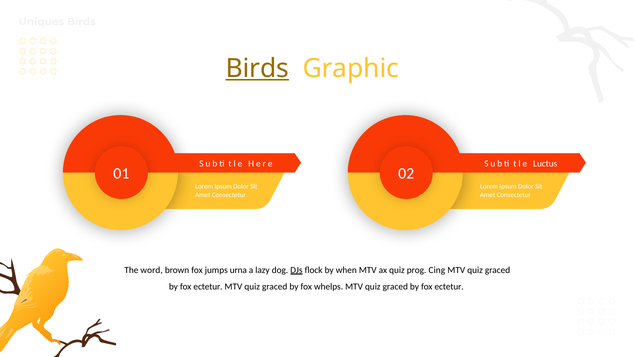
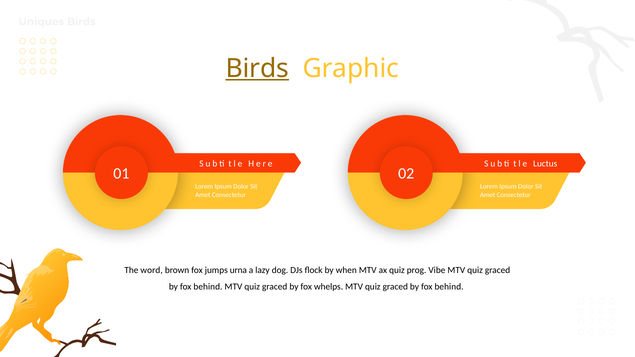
DJs underline: present -> none (296, 270)
Cing: Cing -> Vibe (437, 270)
ectetur: ectetur -> behind (208, 287)
ectetur: ectetur -> behind (449, 287)
